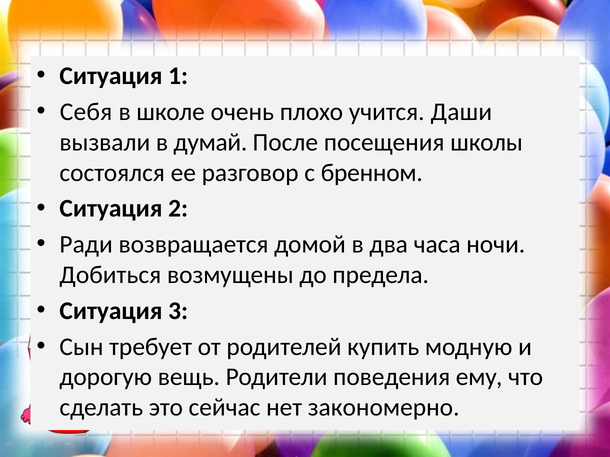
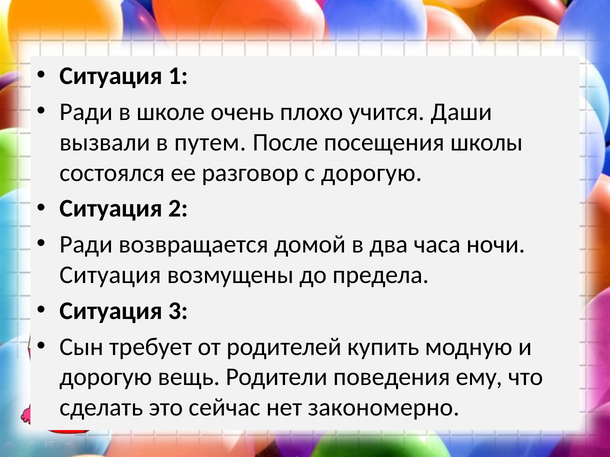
Себя: Себя -> Ради (86, 112)
думай: думай -> путем (210, 142)
с бренном: бренном -> дорогую (372, 173)
Добиться: Добиться -> Ситуация (110, 275)
